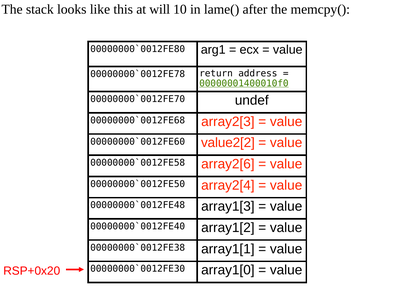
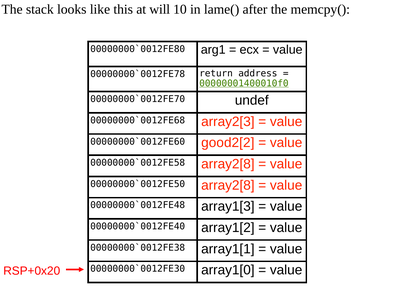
value2[2: value2[2 -> good2[2 (228, 143)
array2[6: array2[6 -> array2[8 (228, 164)
array2[4: array2[4 -> array2[8 (228, 185)
